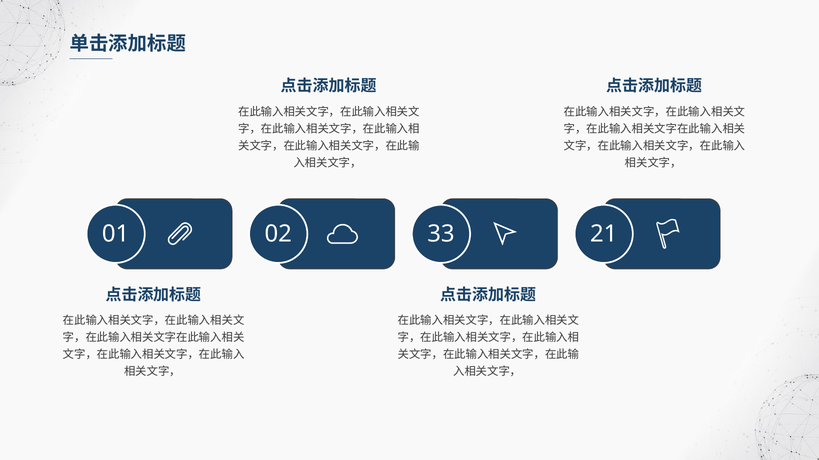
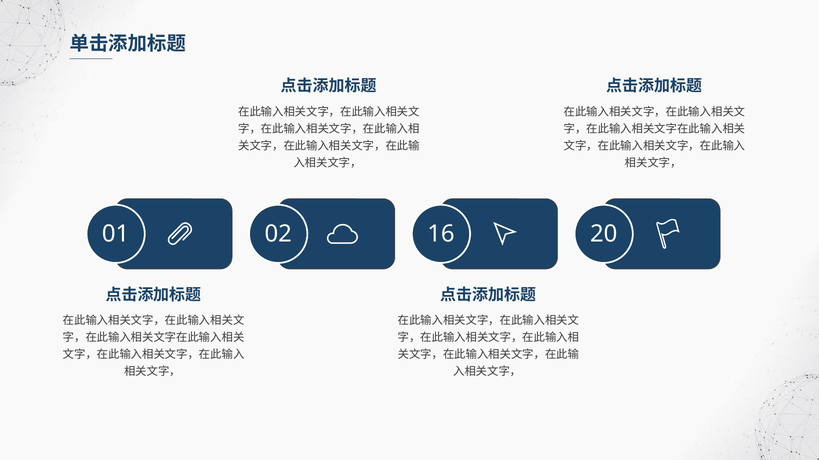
33: 33 -> 16 (441, 234)
21: 21 -> 20 (604, 234)
